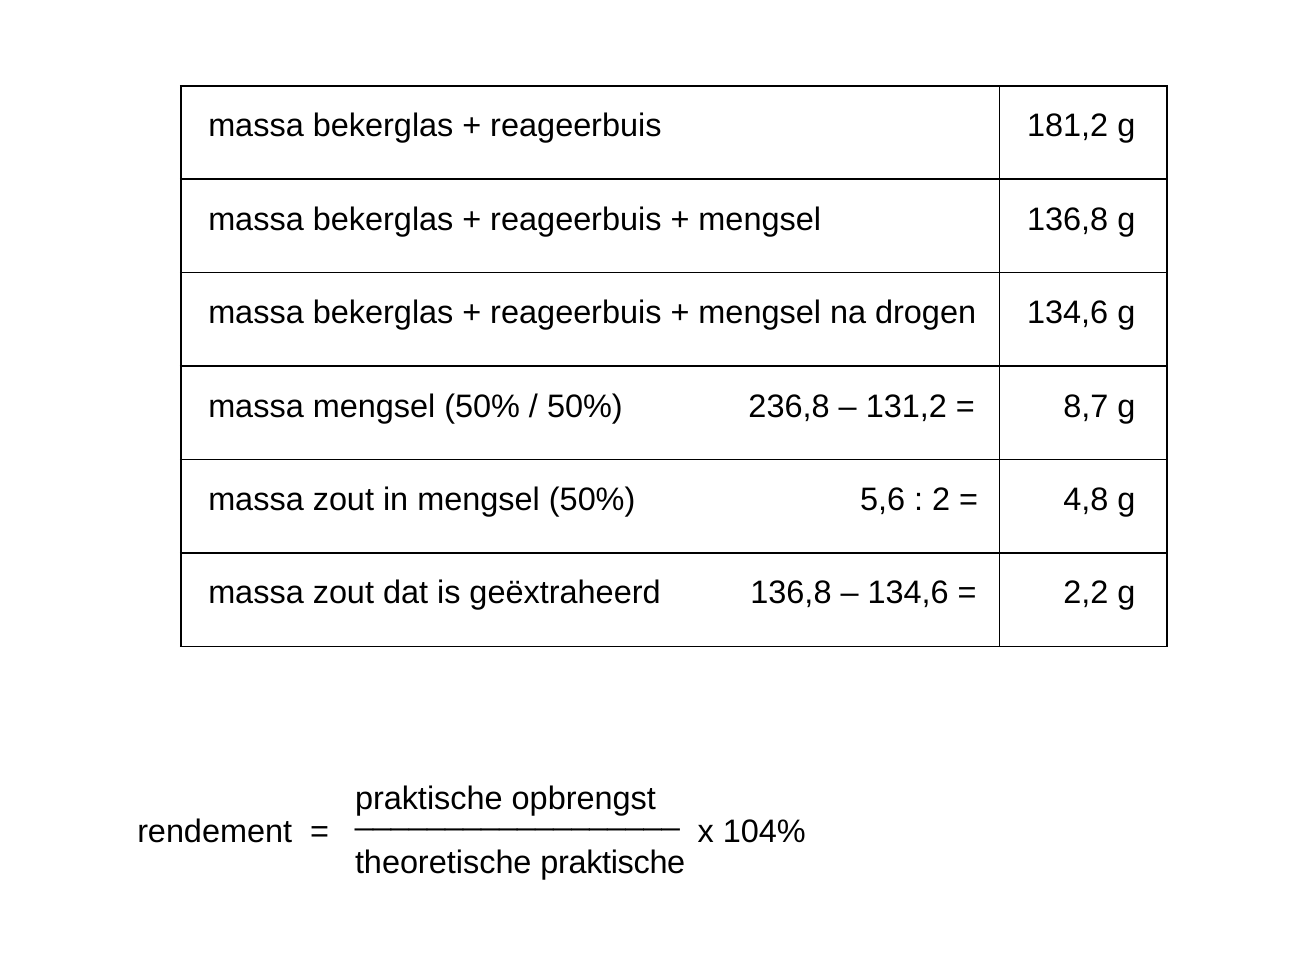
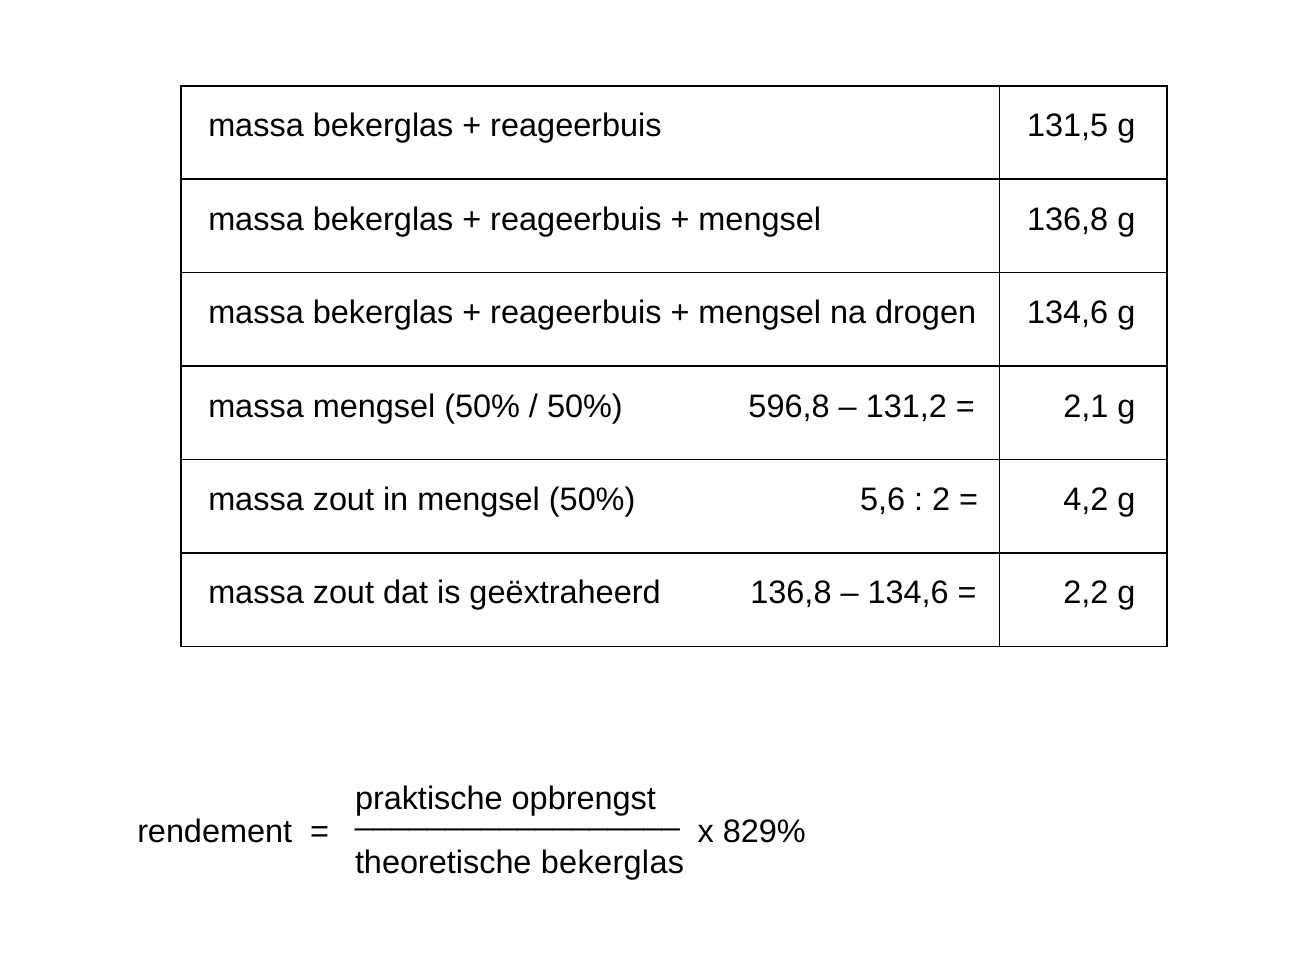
181,2: 181,2 -> 131,5 (1068, 126)
236,8: 236,8 -> 596,8 (789, 406)
8,7: 8,7 -> 2,1 (1086, 406)
4,8: 4,8 -> 4,2 (1086, 500)
104%: 104% -> 829% (764, 831)
theoretische praktische: praktische -> bekerglas (612, 863)
